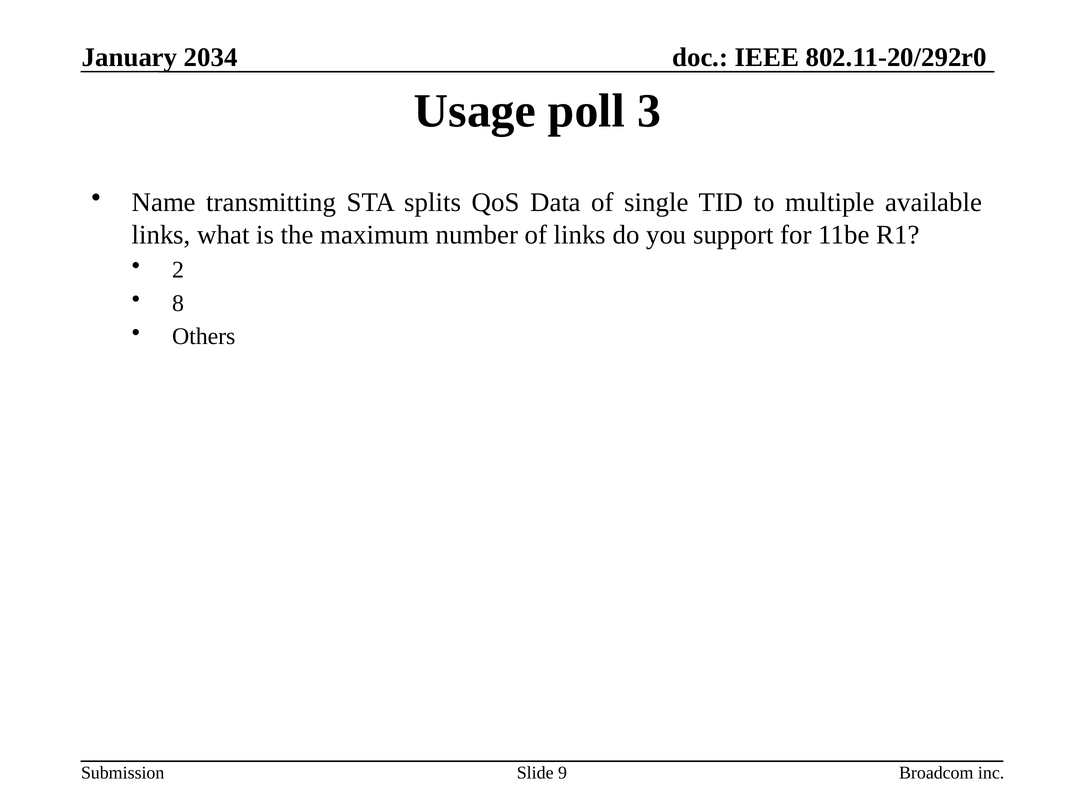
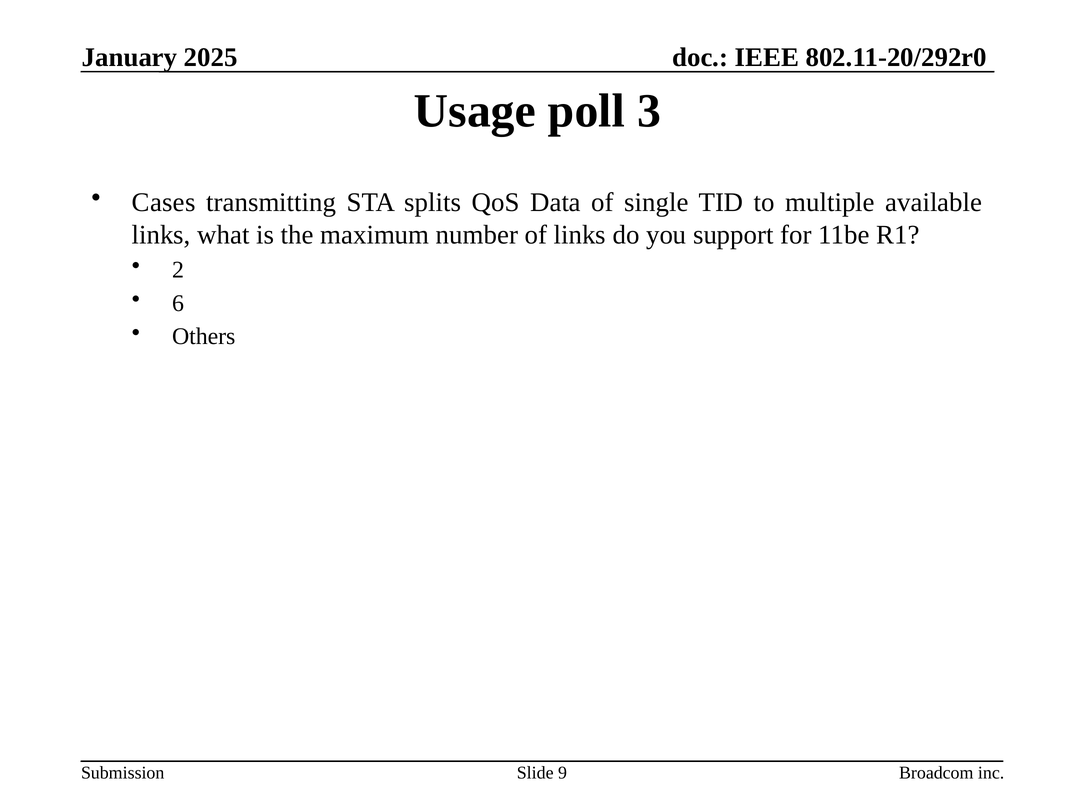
2034: 2034 -> 2025 (211, 57)
Name: Name -> Cases (164, 203)
8: 8 -> 6 (178, 303)
